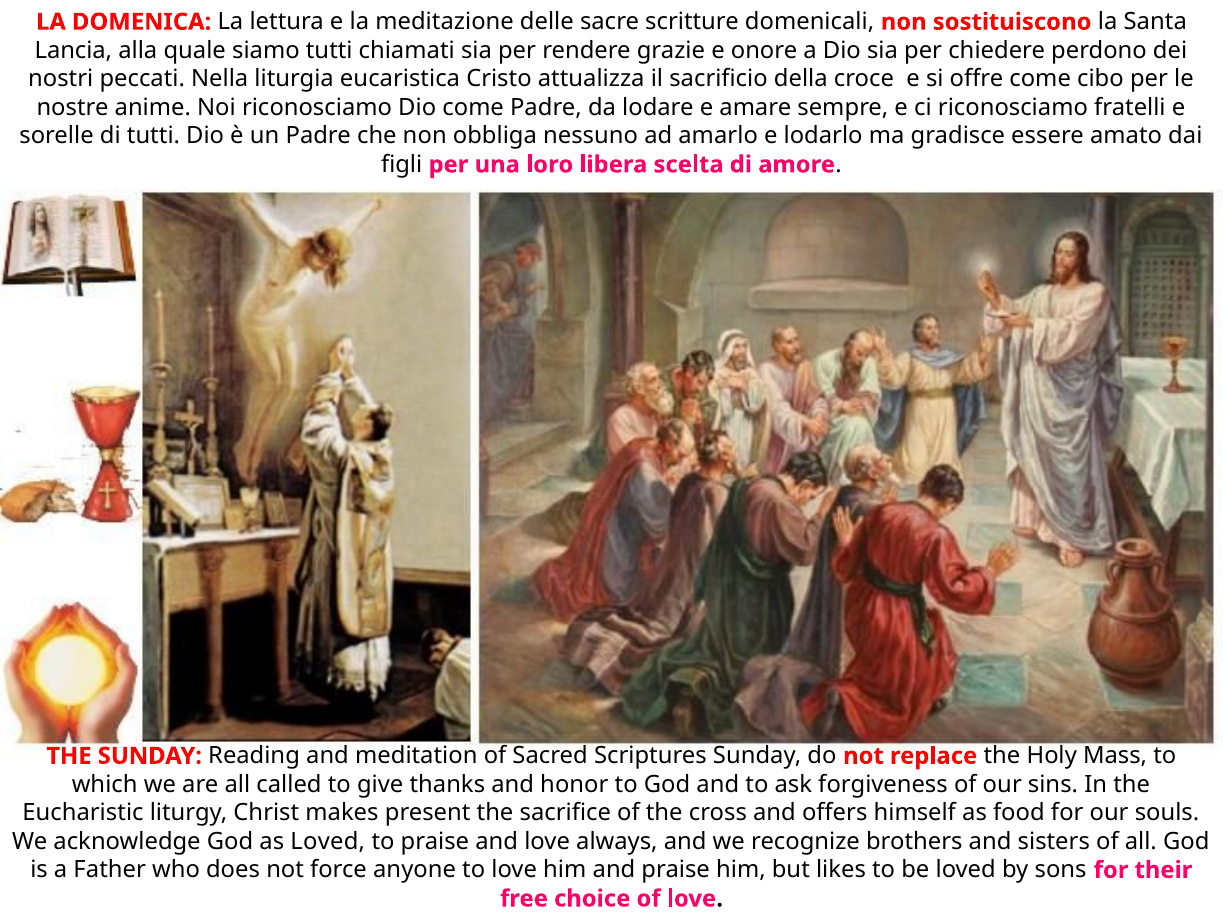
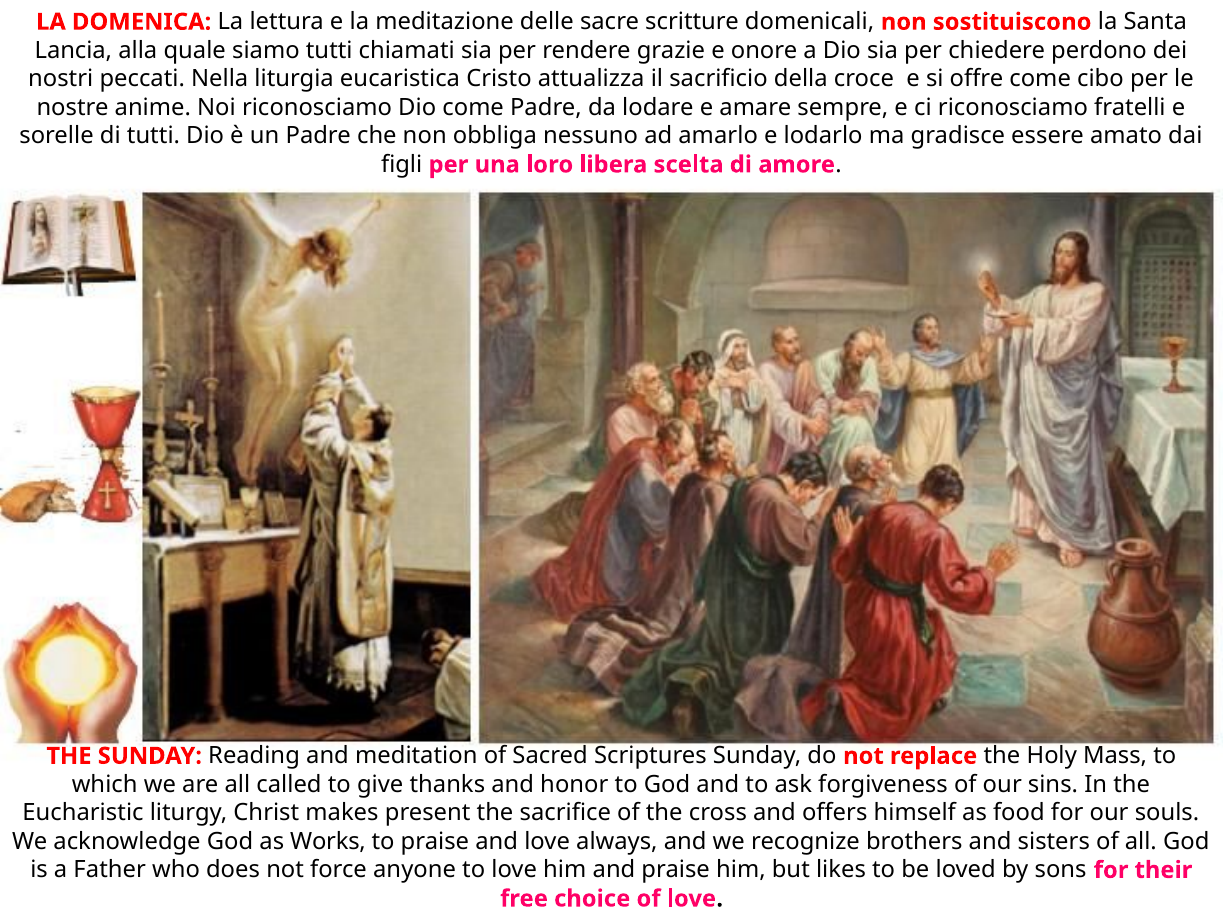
as Loved: Loved -> Works (328, 842)
